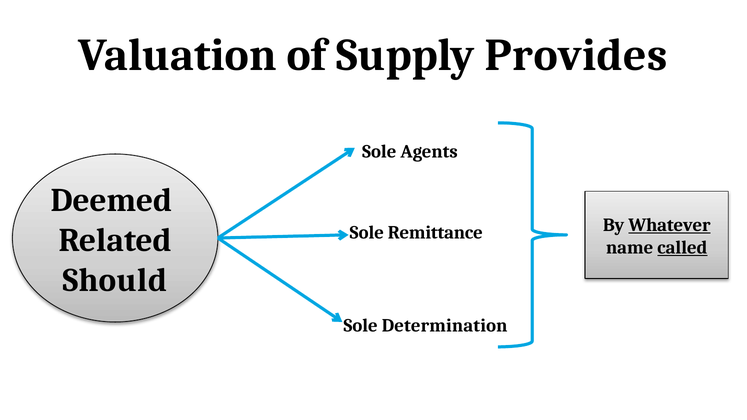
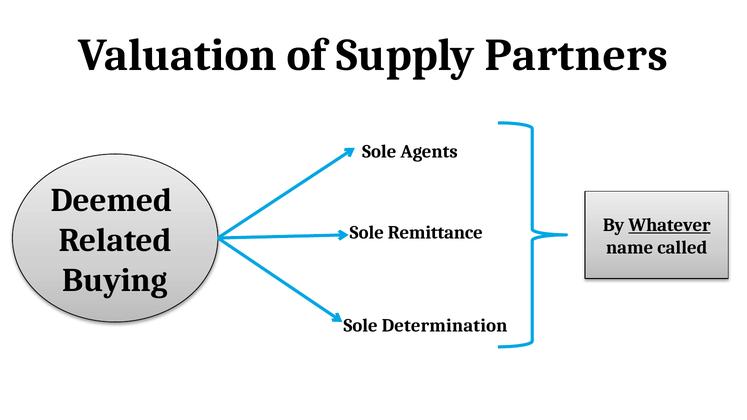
Provides: Provides -> Partners (576, 55)
called underline: present -> none (682, 247)
Should: Should -> Buying (115, 280)
